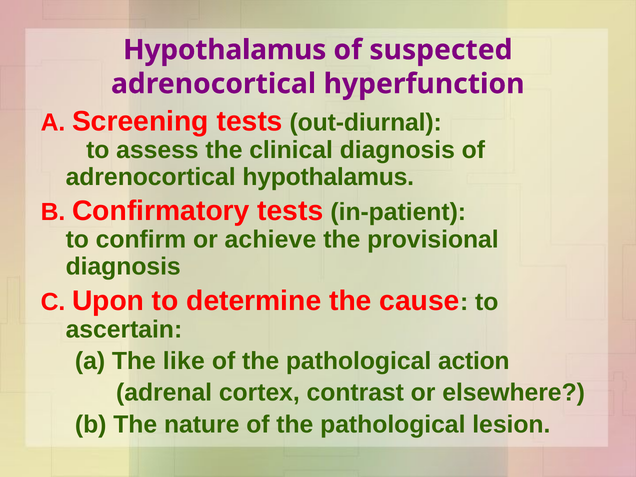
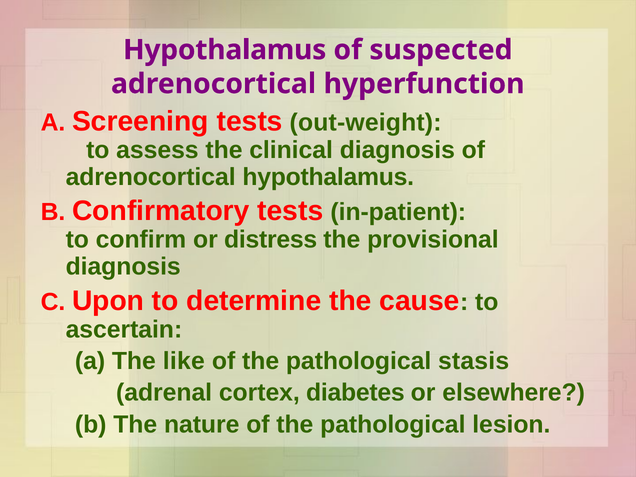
out-diurnal: out-diurnal -> out-weight (366, 123)
achieve: achieve -> distress (271, 240)
action: action -> stasis (474, 361)
contrast: contrast -> diabetes (355, 393)
